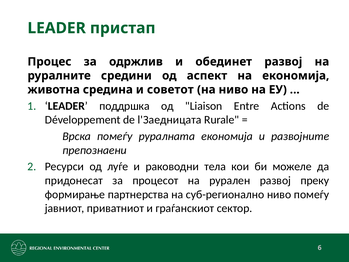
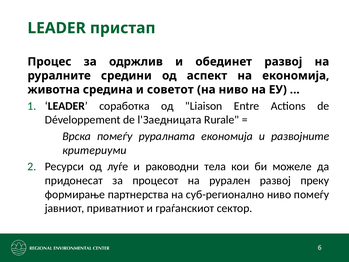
поддршка: поддршка -> соработка (124, 106)
препознаени: препознаени -> критериуми (94, 150)
